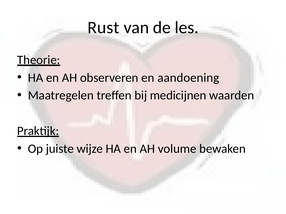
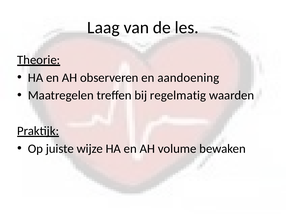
Rust: Rust -> Laag (103, 28)
medicijnen: medicijnen -> regelmatig (178, 96)
